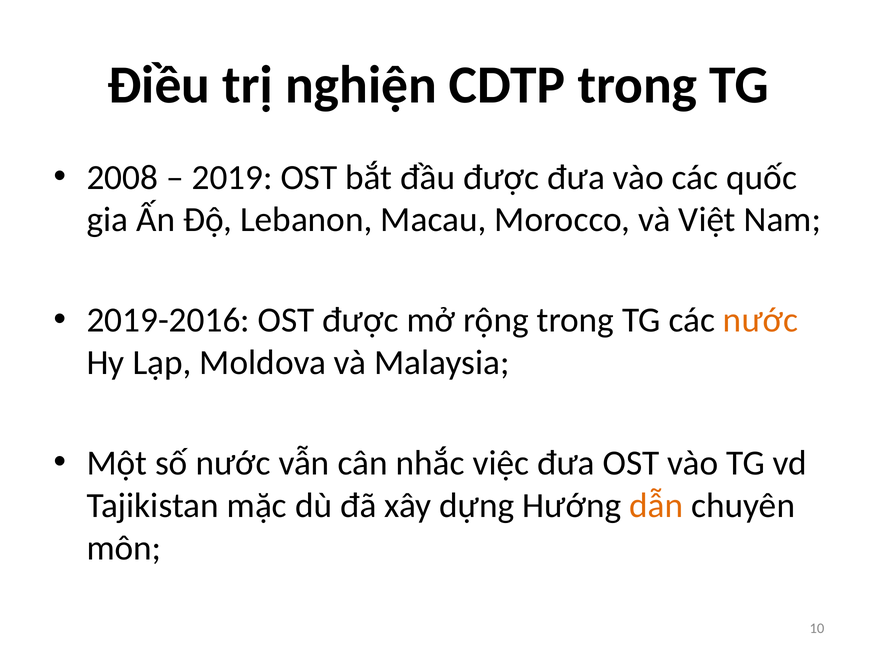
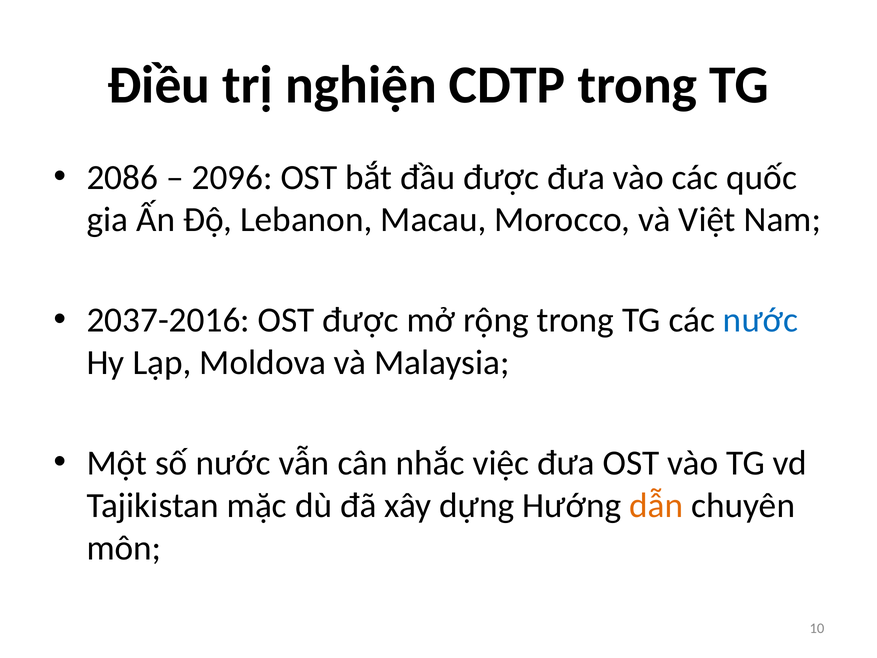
2008: 2008 -> 2086 (122, 177)
2019: 2019 -> 2096 (232, 177)
2019-2016: 2019-2016 -> 2037-2016 (168, 320)
nước colour: orange -> blue (761, 320)
